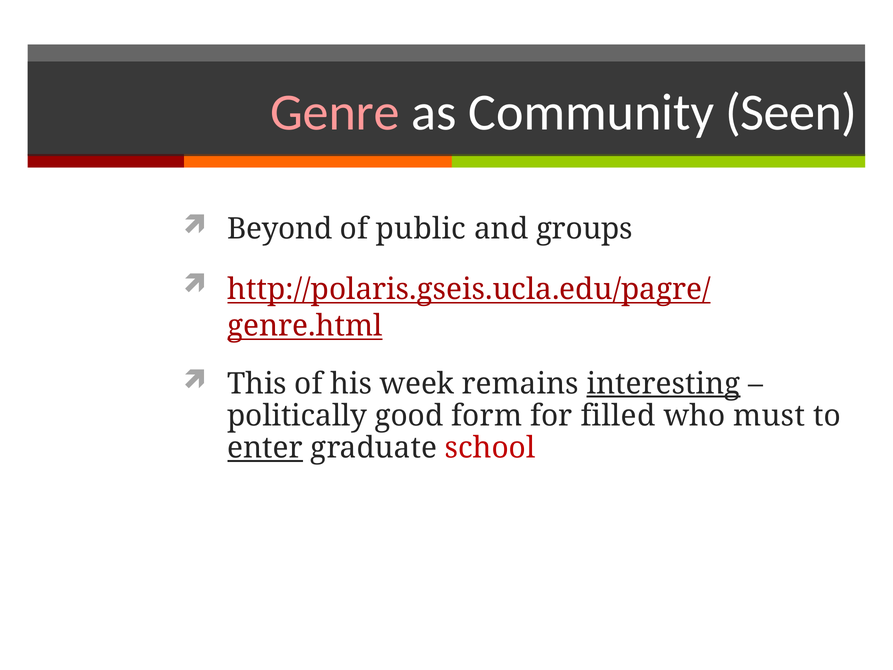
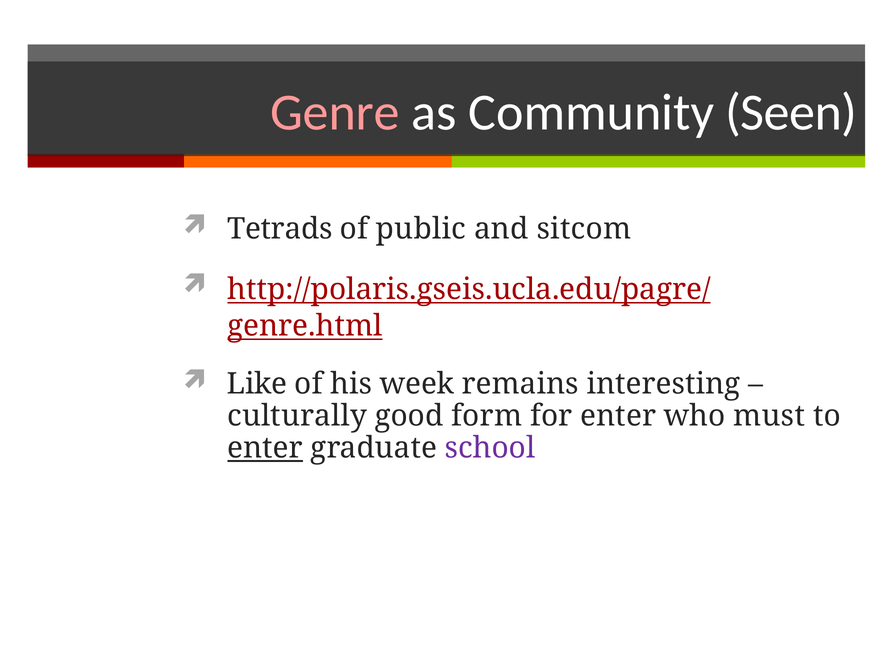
Beyond: Beyond -> Tetrads (280, 229)
groups: groups -> sitcom (584, 229)
This: This -> Like (257, 384)
interesting underline: present -> none (663, 384)
politically: politically -> culturally (297, 416)
for filled: filled -> enter (618, 416)
school colour: red -> purple (490, 448)
